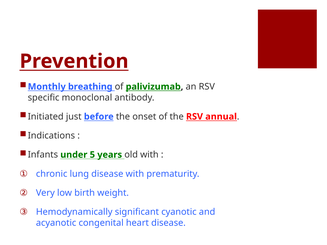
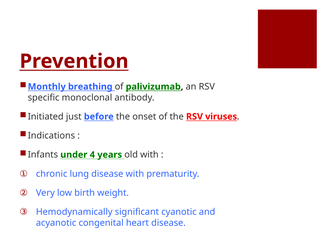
annual: annual -> viruses (221, 117)
5: 5 -> 4 (92, 155)
